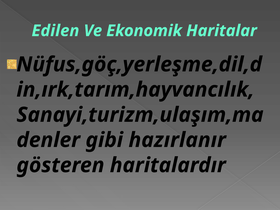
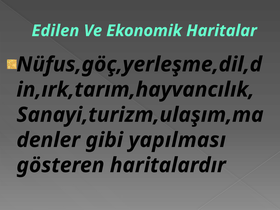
hazırlanır: hazırlanır -> yapılması (177, 140)
